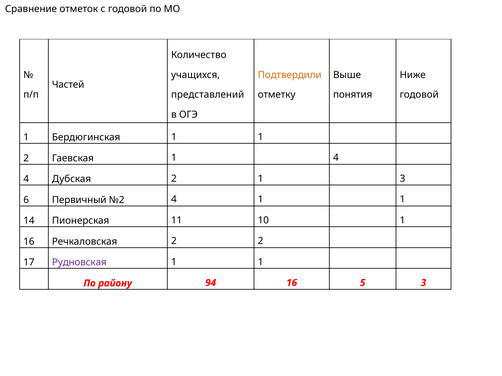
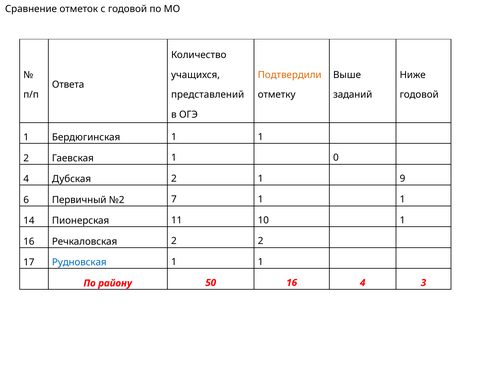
Частей: Частей -> Ответа (68, 85)
понятия: понятия -> заданий (353, 95)
1 4: 4 -> 0 (336, 158)
1 3: 3 -> 9 (402, 179)
№2 4: 4 -> 7 (174, 200)
Рудновская colour: purple -> blue (79, 263)
94: 94 -> 50 (211, 283)
16 5: 5 -> 4 (363, 283)
